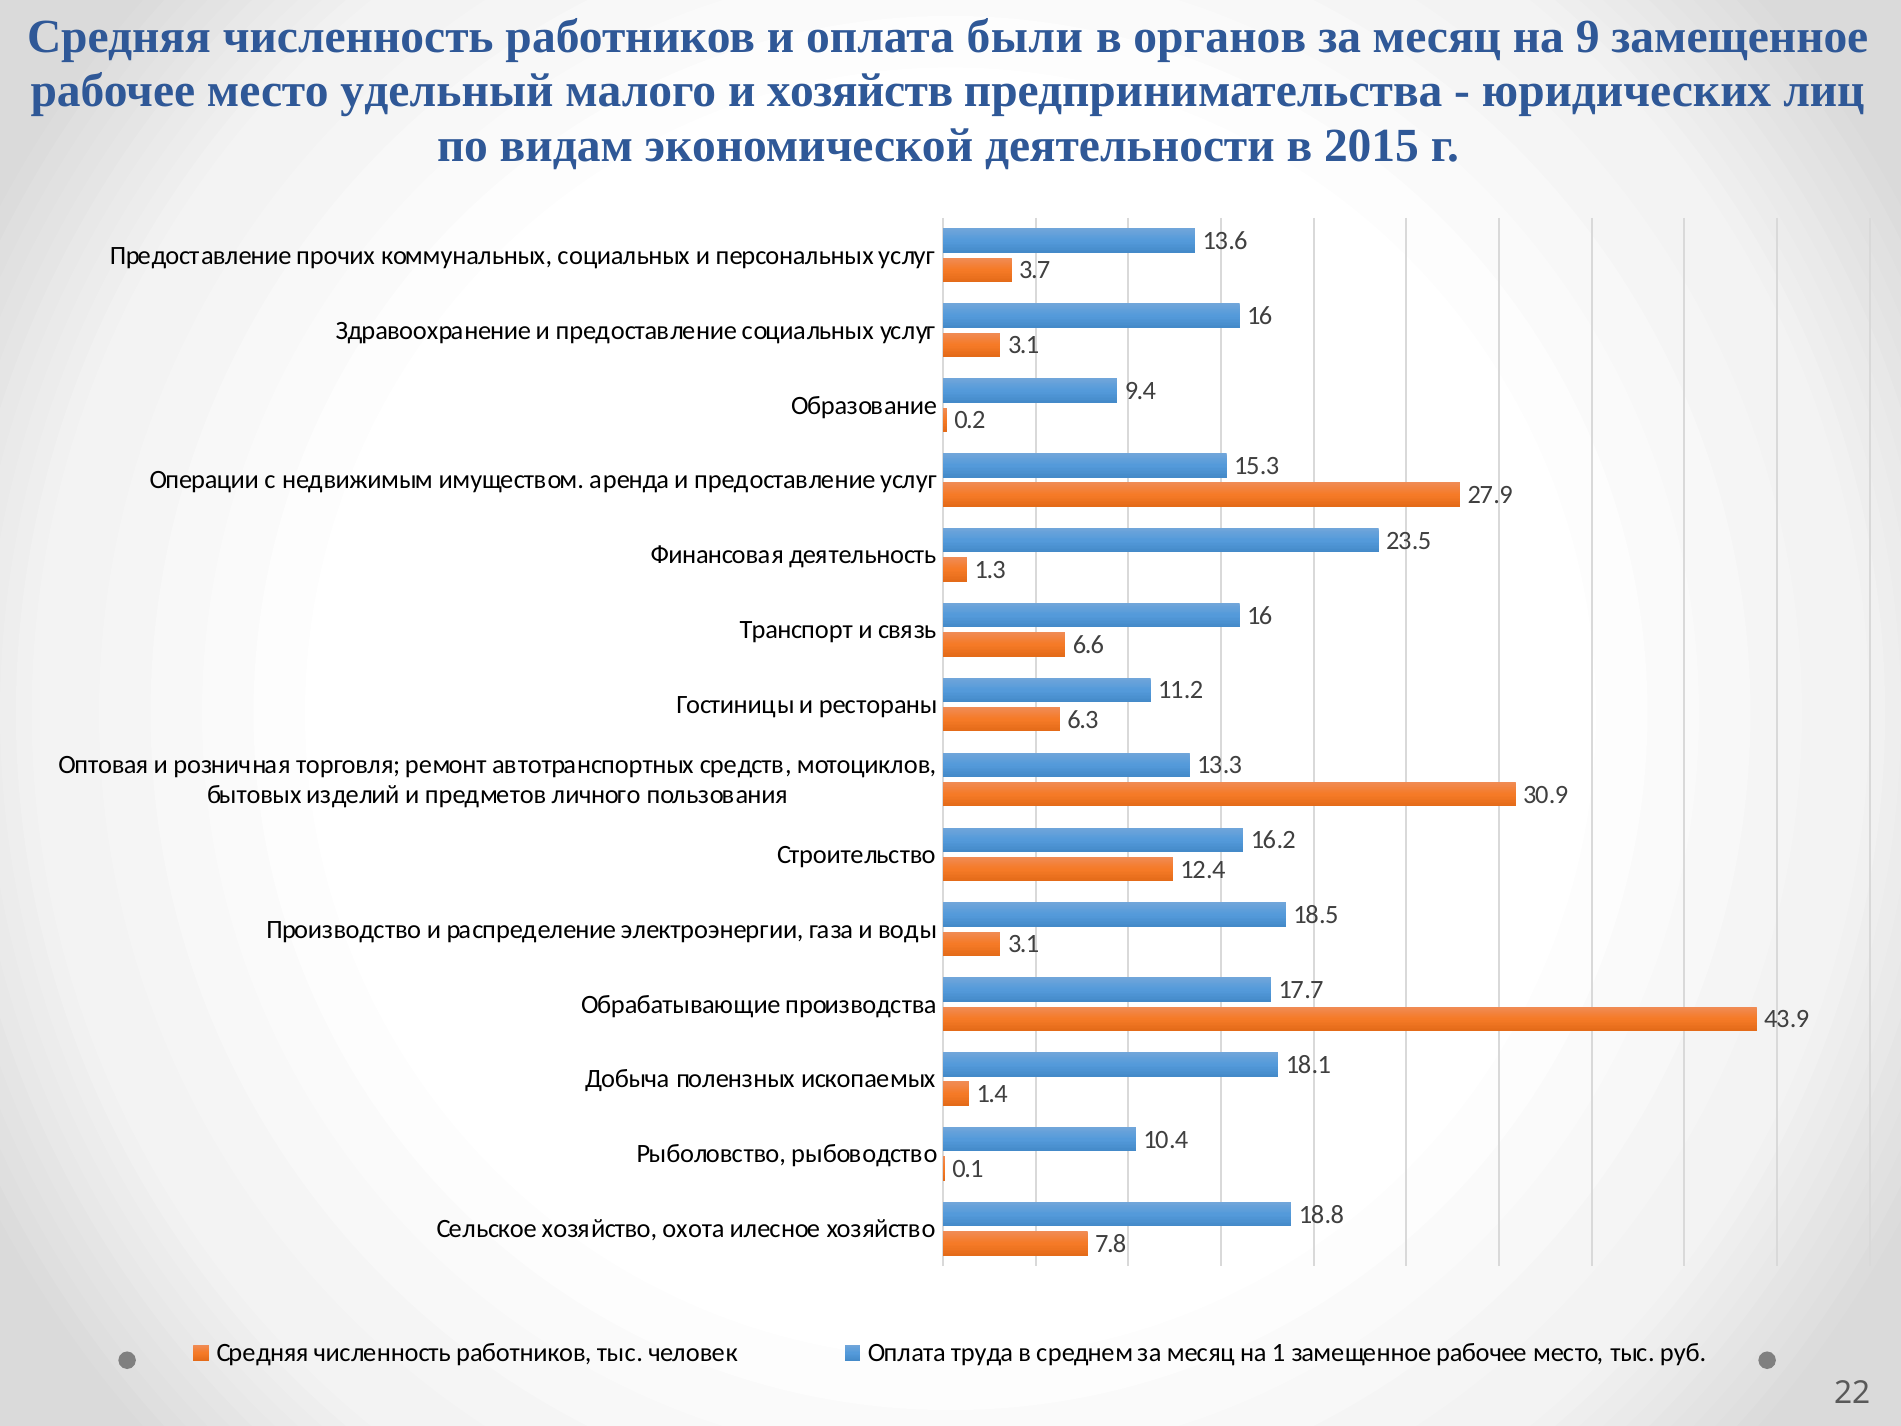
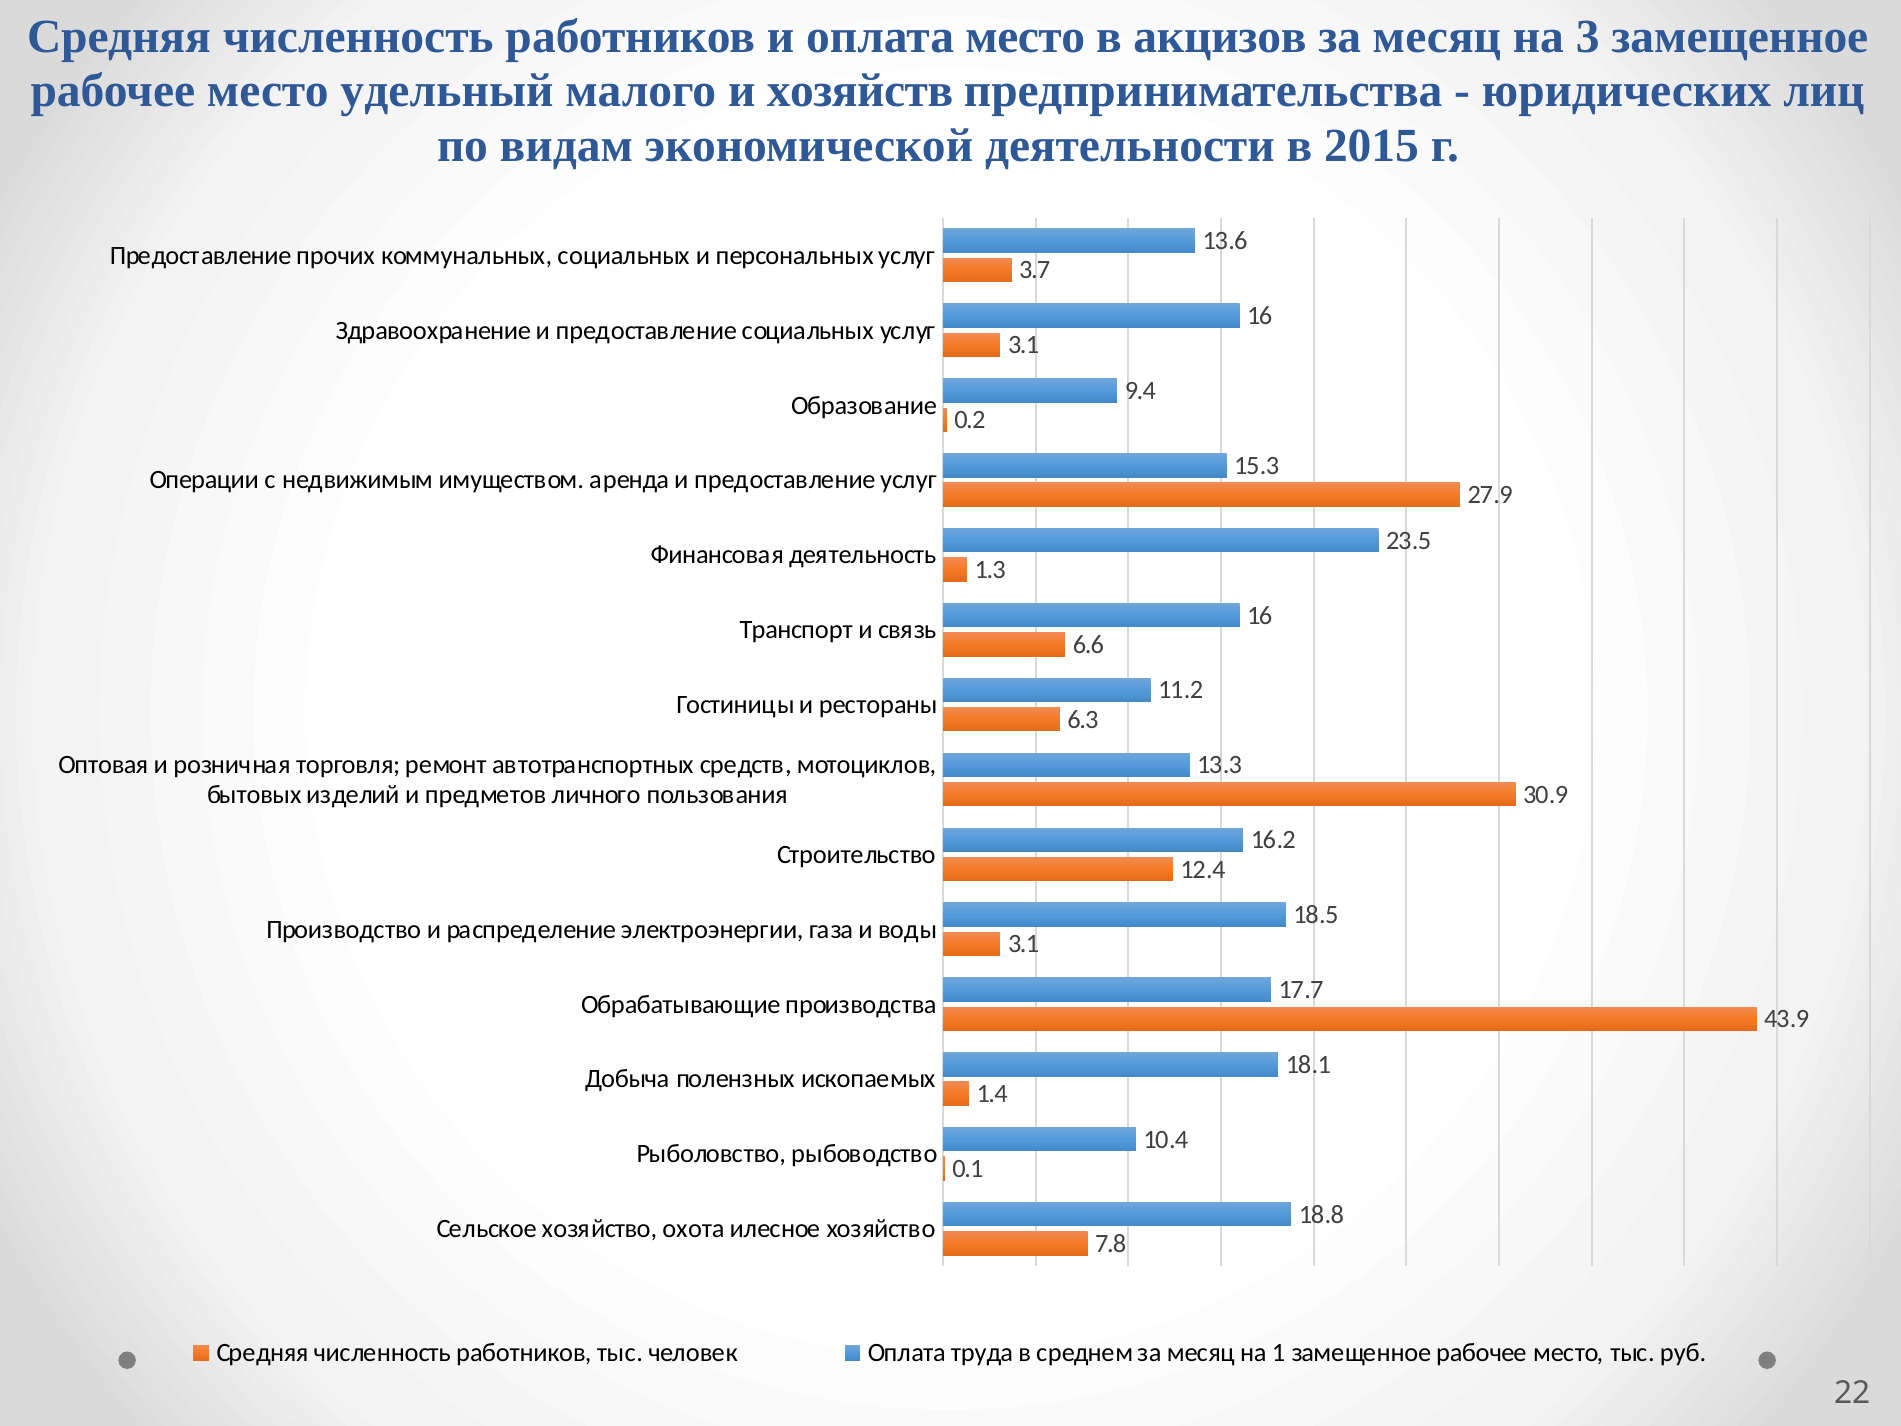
оплата были: были -> место (1025, 37)
органов: органов -> акцизов (1220, 37)
9: 9 -> 3 (1588, 37)
